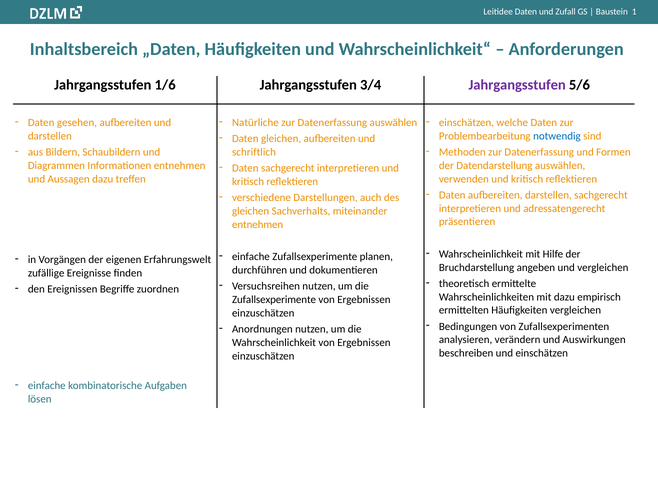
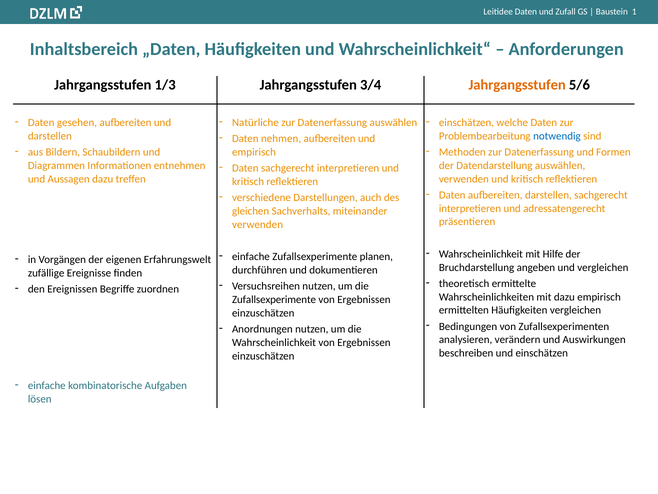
1/6: 1/6 -> 1/3 (165, 85)
Jahrgangsstufen colour: purple -> orange (517, 85)
Daten gleichen: gleichen -> nehmen (281, 139)
schriftlich: schriftlich -> empirisch (254, 152)
entnehmen: entnehmen -> verwenden (258, 224)
